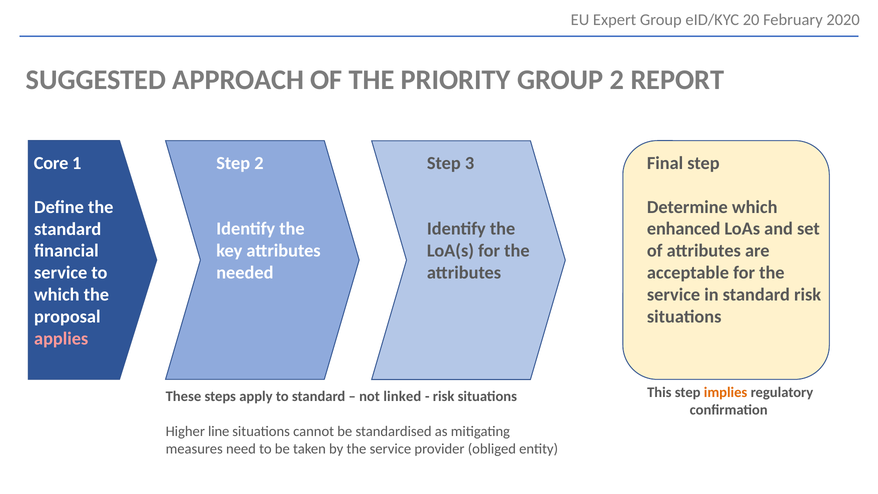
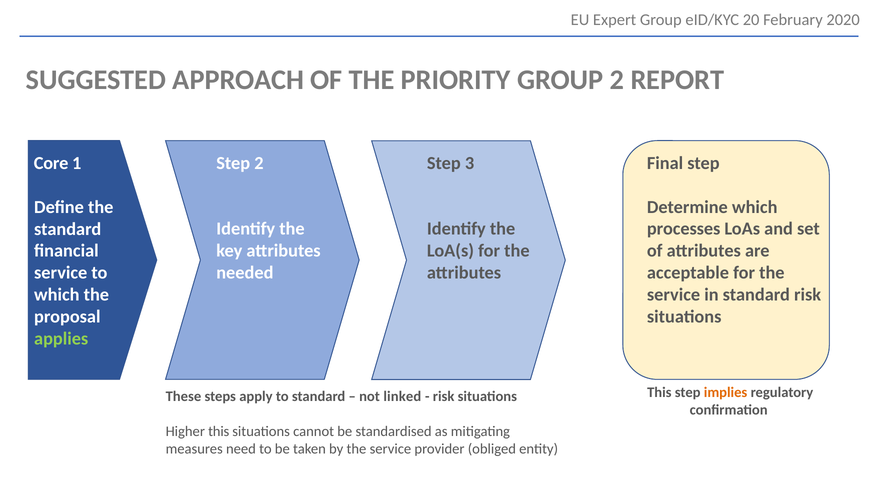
enhanced: enhanced -> processes (684, 229)
applies colour: pink -> light green (61, 339)
Higher line: line -> this (219, 431)
